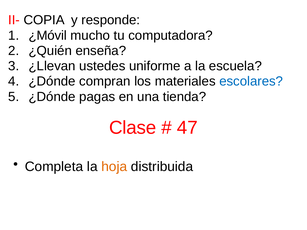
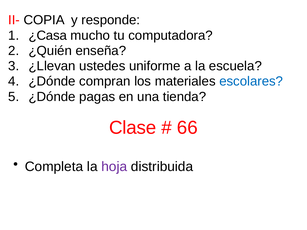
¿Móvil: ¿Móvil -> ¿Casa (48, 35)
47: 47 -> 66 (187, 128)
hoja colour: orange -> purple (114, 167)
